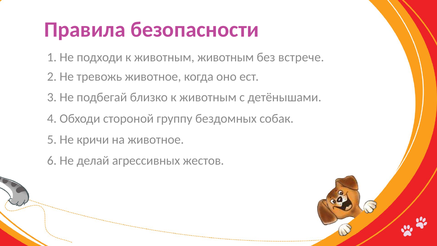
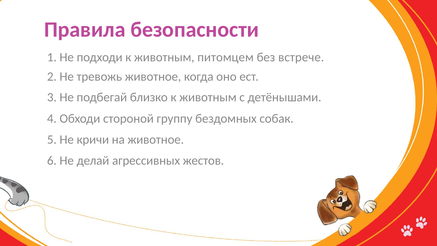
животным животным: животным -> питомцем (226, 57)
